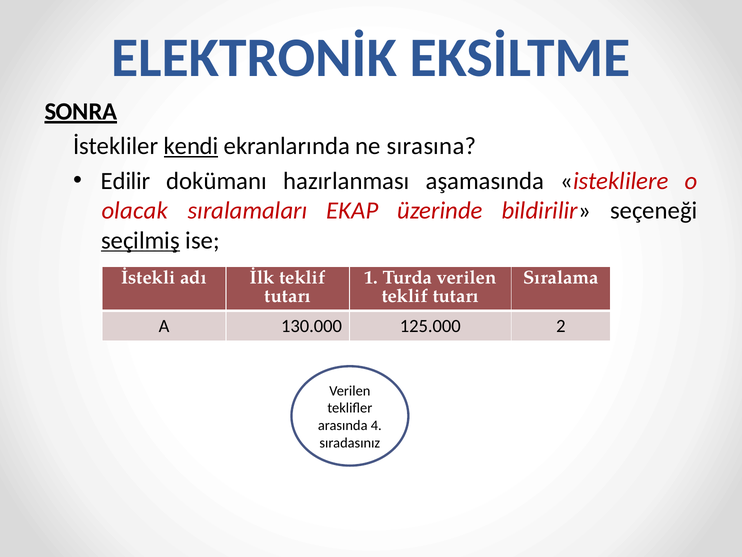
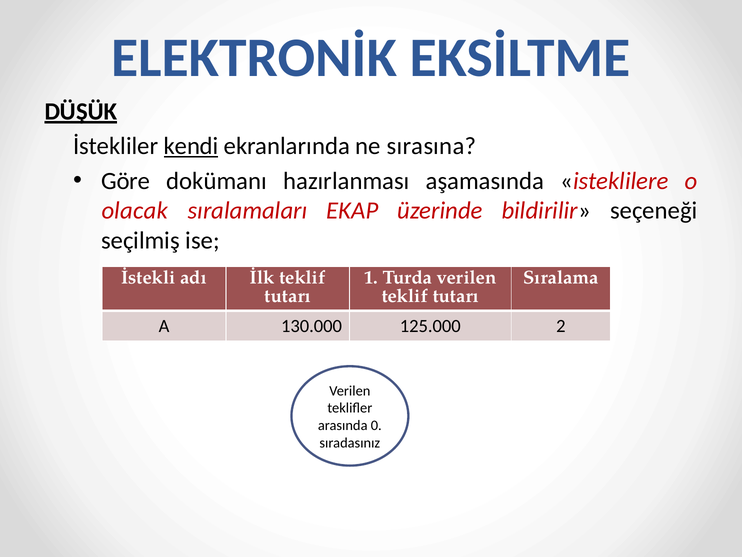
SONRA: SONRA -> DÜŞÜK (81, 112)
Edilir: Edilir -> Göre (126, 181)
seçilmiş underline: present -> none (140, 240)
4: 4 -> 0 (376, 425)
